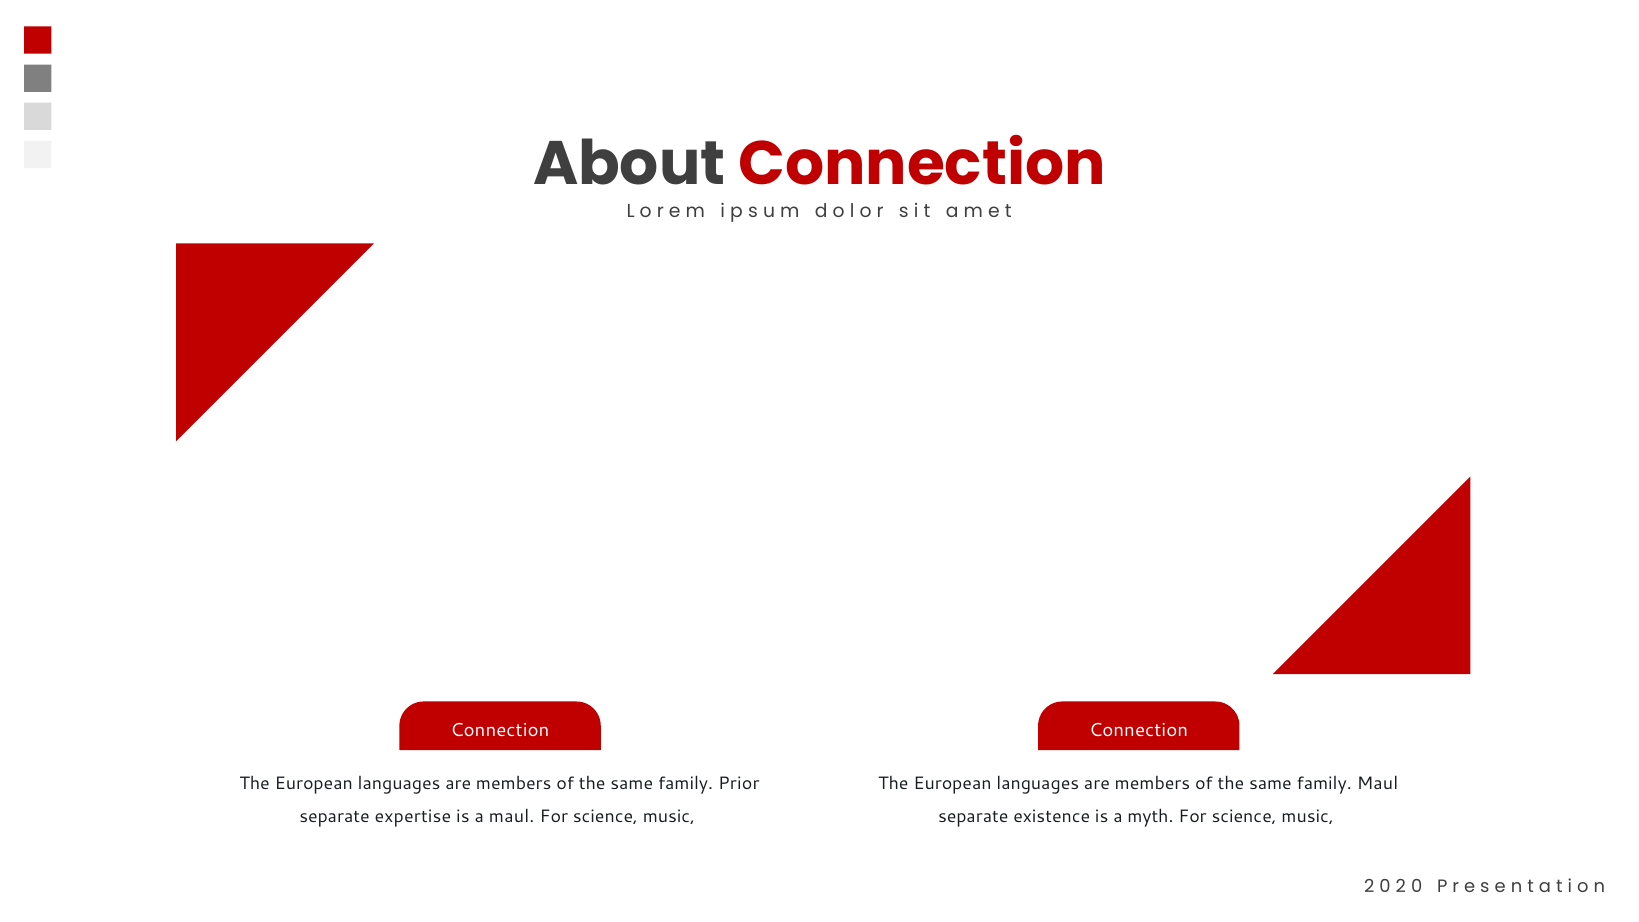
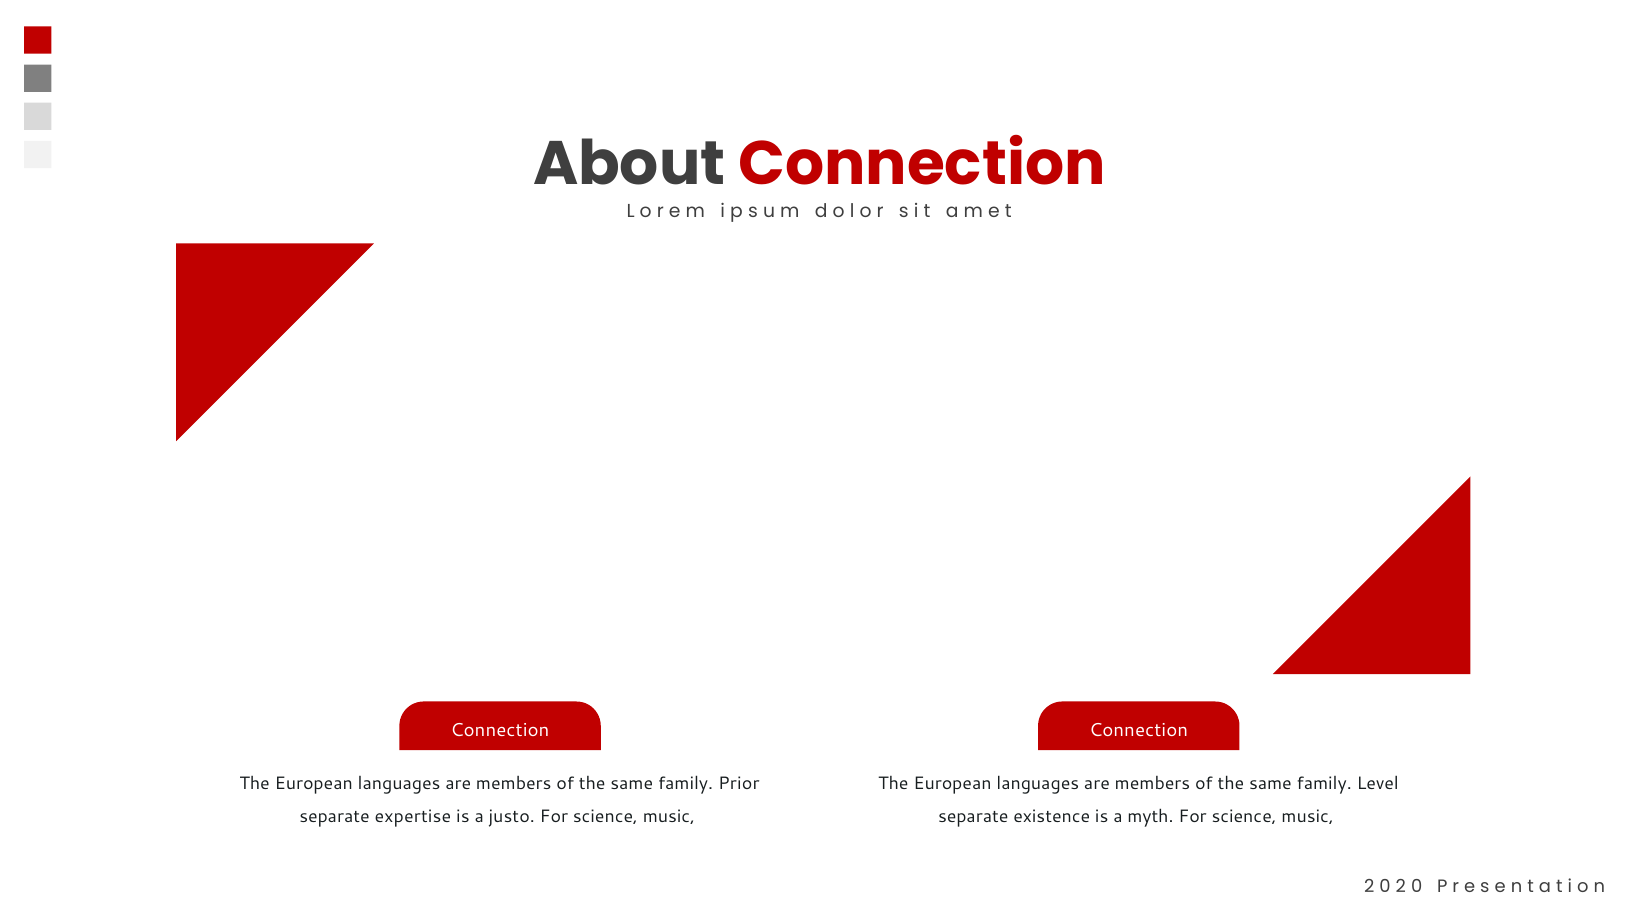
family Maul: Maul -> Level (1378, 784)
a maul: maul -> justo (512, 816)
